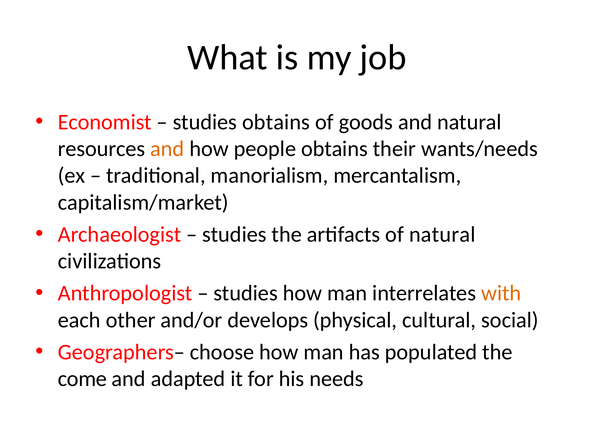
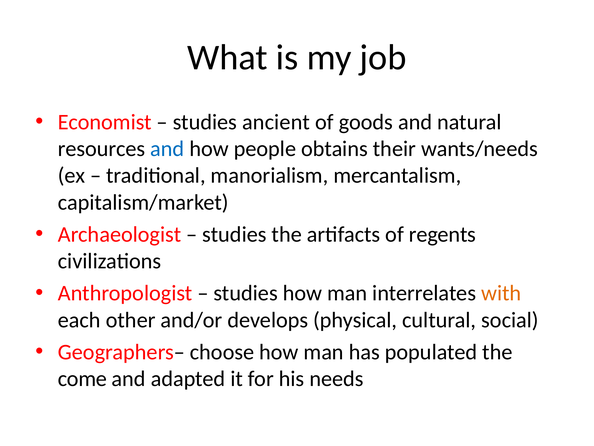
studies obtains: obtains -> ancient (276, 122)
and colour: orange -> blue (167, 149)
of natural: natural -> regents (442, 234)
